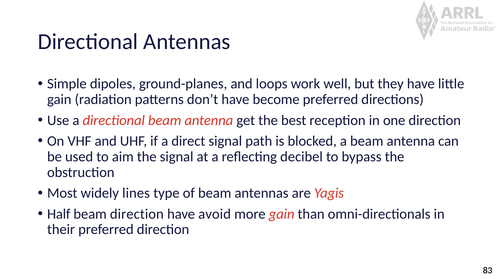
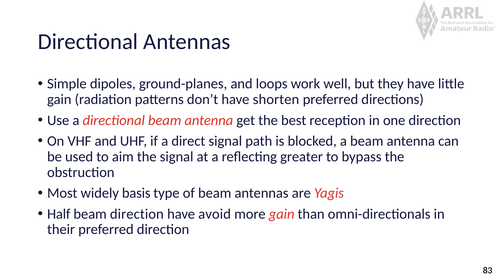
become: become -> shorten (276, 99)
decibel: decibel -> greater (302, 157)
lines: lines -> basis (136, 193)
